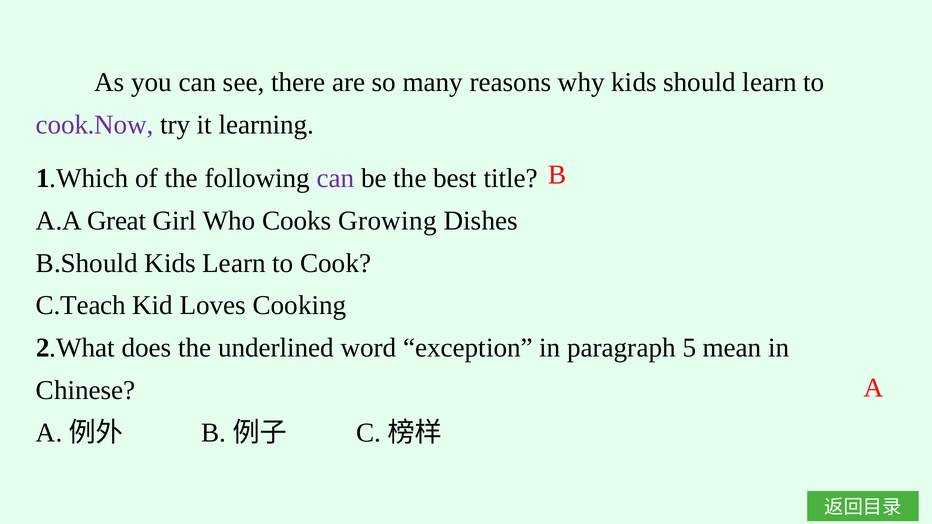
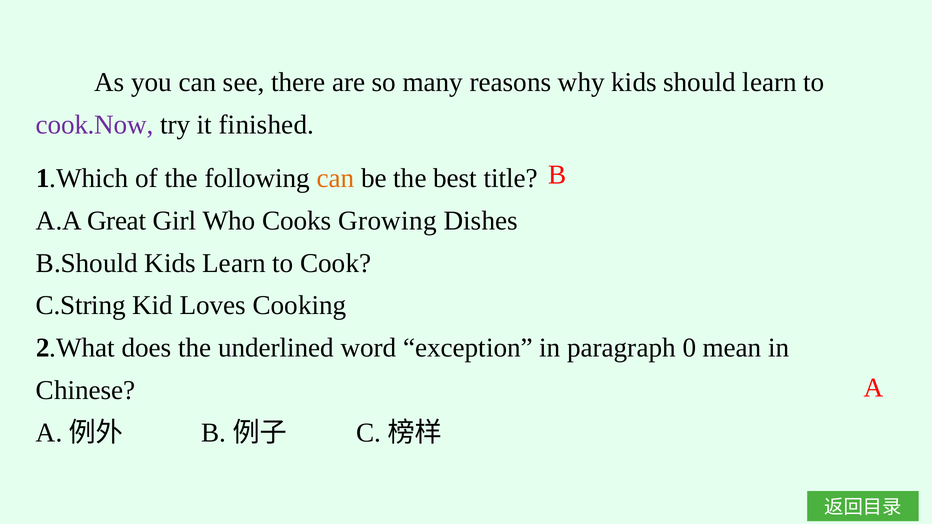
learning: learning -> finished (266, 125)
can colour: purple -> orange (336, 178)
C.Teach: C.Teach -> C.String (81, 306)
5: 5 -> 0 (689, 348)
